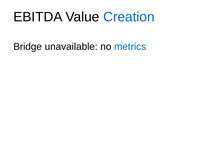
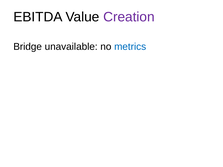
Creation colour: blue -> purple (129, 17)
